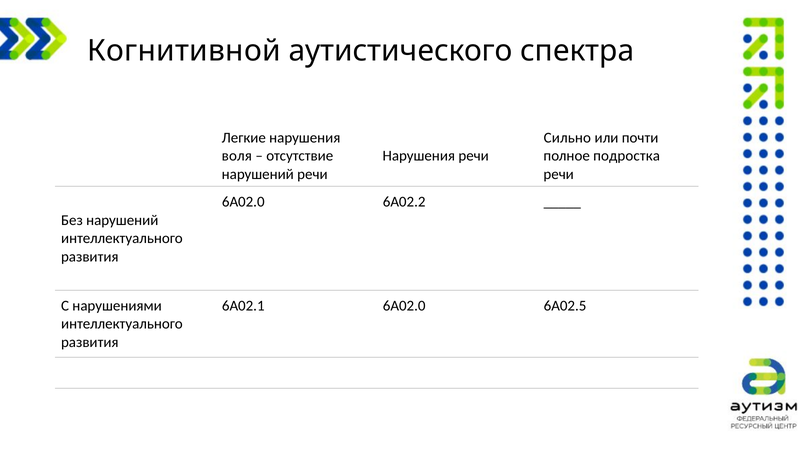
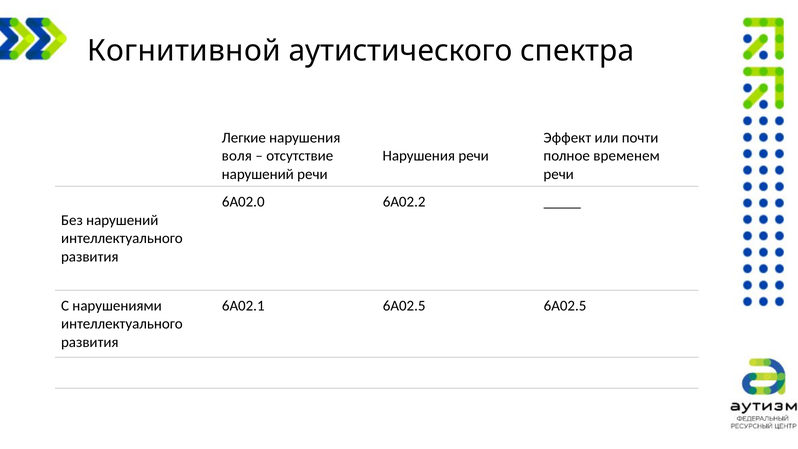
Сильно: Сильно -> Эффект (567, 138)
подростка: подростка -> временем (627, 156)
6A02.1 6A02.0: 6A02.0 -> 6A02.5 (404, 306)
